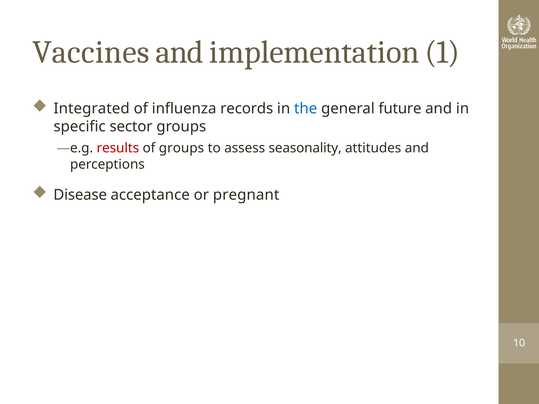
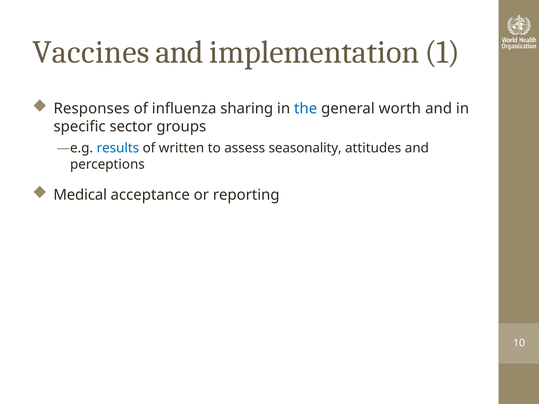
Integrated: Integrated -> Responses (92, 109)
records: records -> sharing (247, 109)
future: future -> worth (400, 109)
results colour: red -> blue (118, 148)
of groups: groups -> written (182, 148)
Disease: Disease -> Medical (80, 195)
pregnant: pregnant -> reporting (246, 195)
